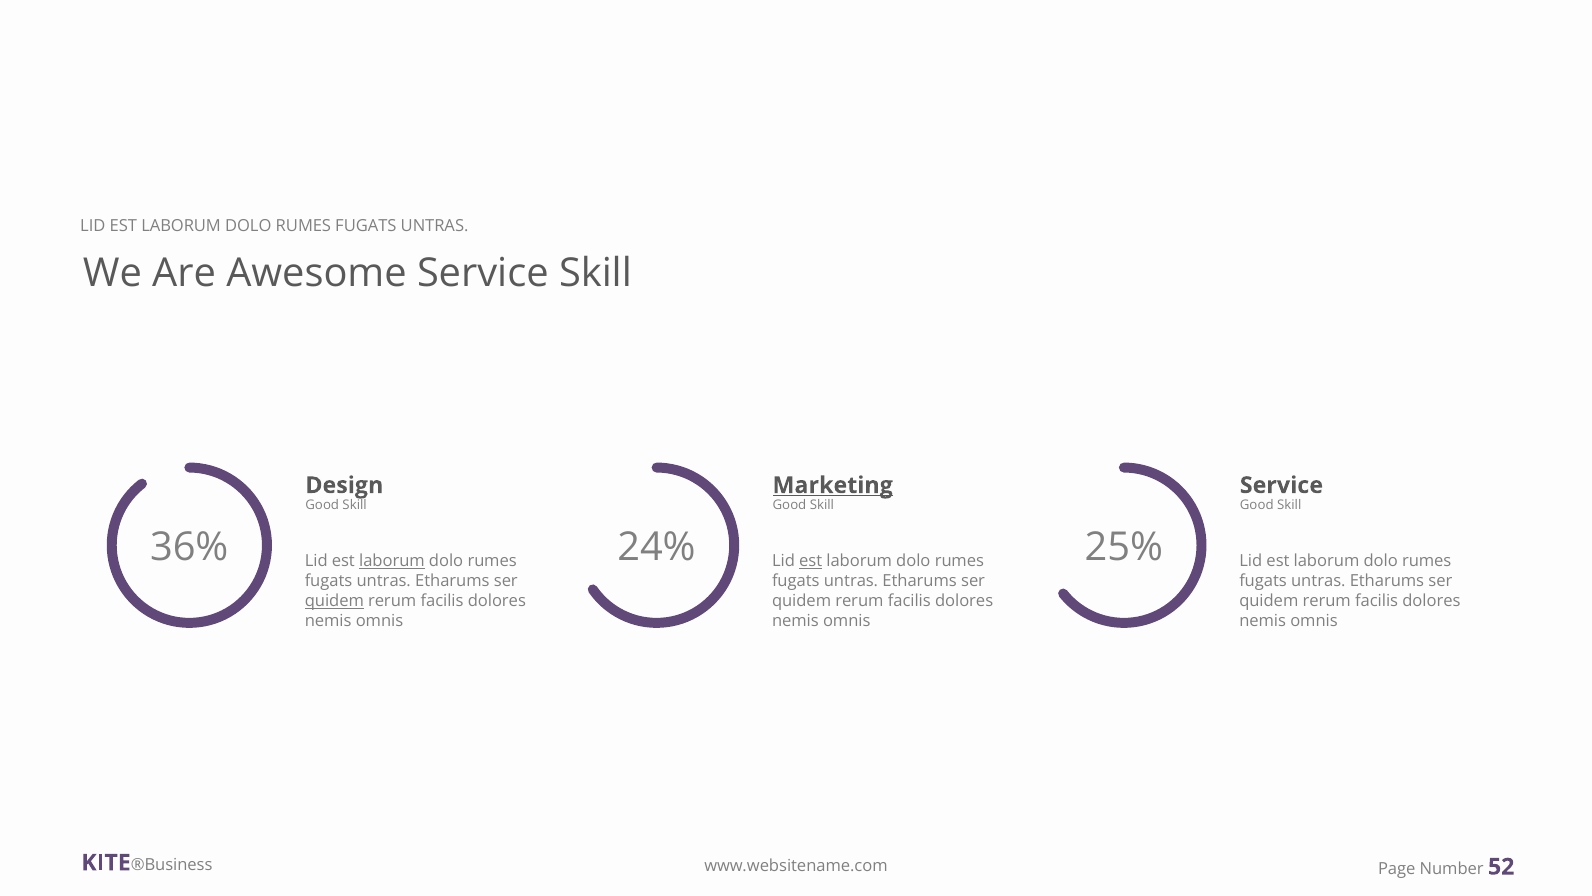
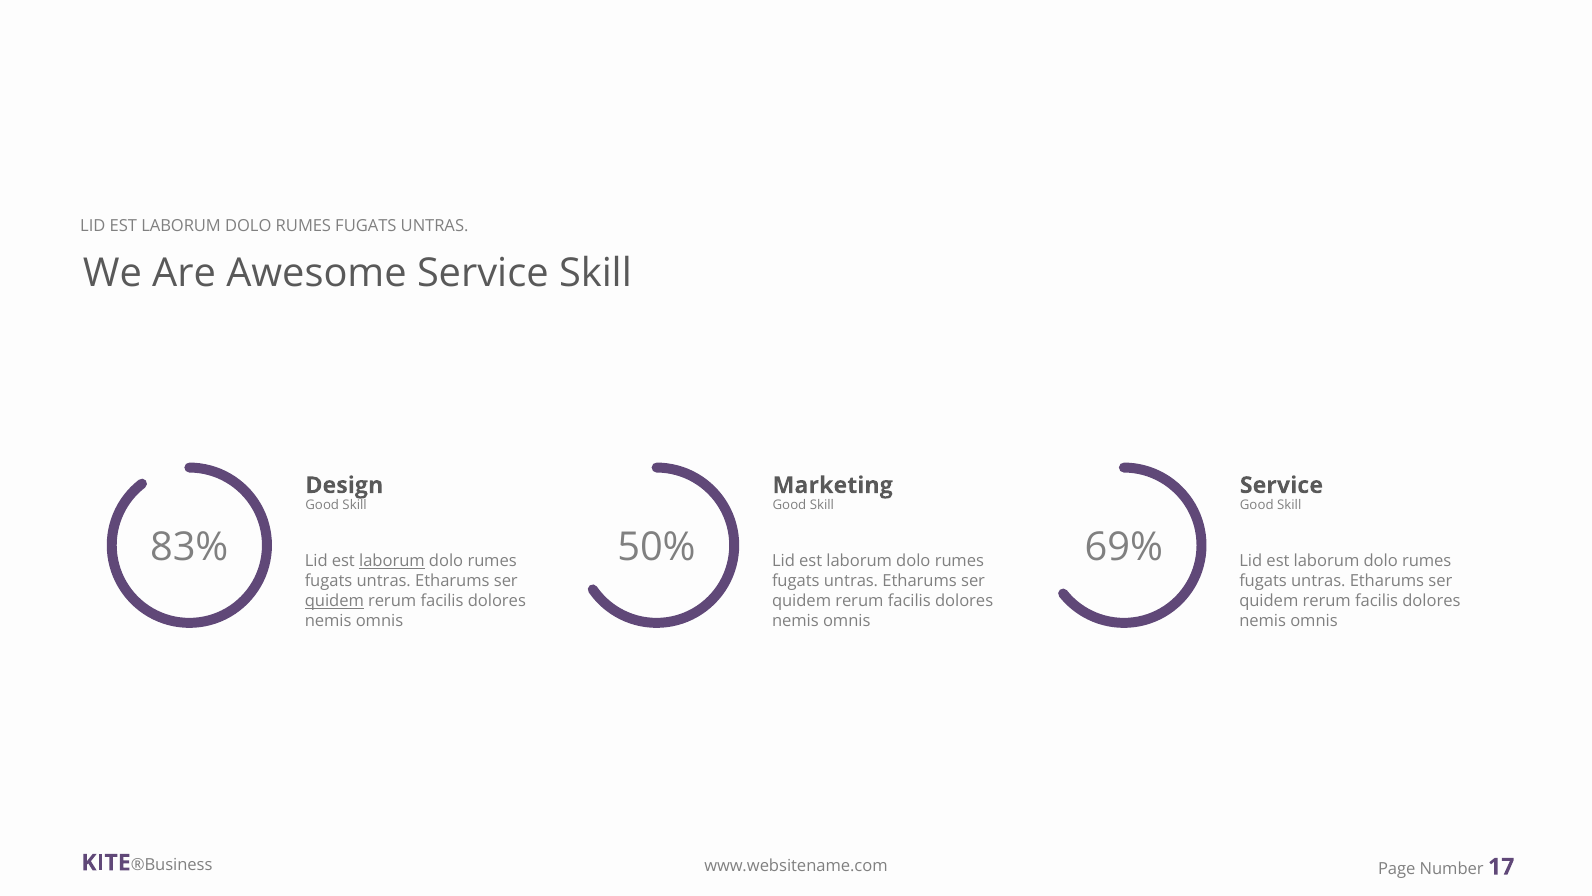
Marketing underline: present -> none (833, 485)
36%: 36% -> 83% (189, 547)
24%: 24% -> 50% (656, 547)
est underline: present -> none (811, 561)
25%: 25% -> 69% (1124, 547)
52: 52 -> 17 (1501, 866)
